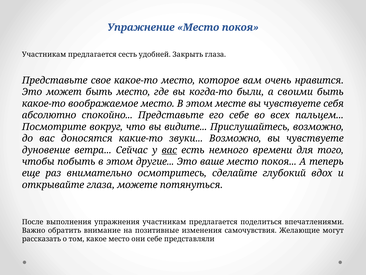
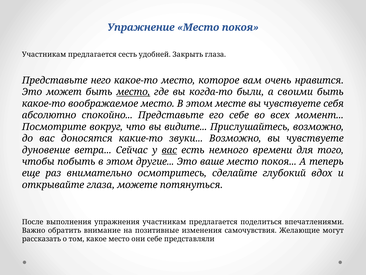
свое: свое -> него (101, 80)
место underline: none -> present (133, 92)
пальцем: пальцем -> момент (319, 115)
